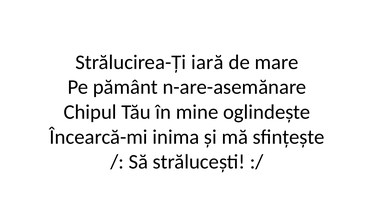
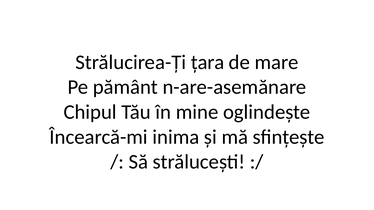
iară: iară -> țara (208, 62)
